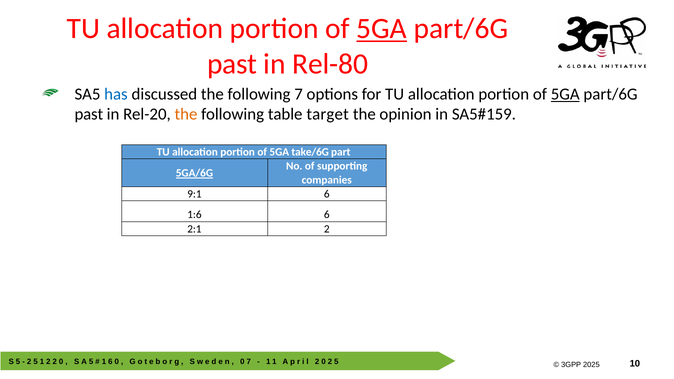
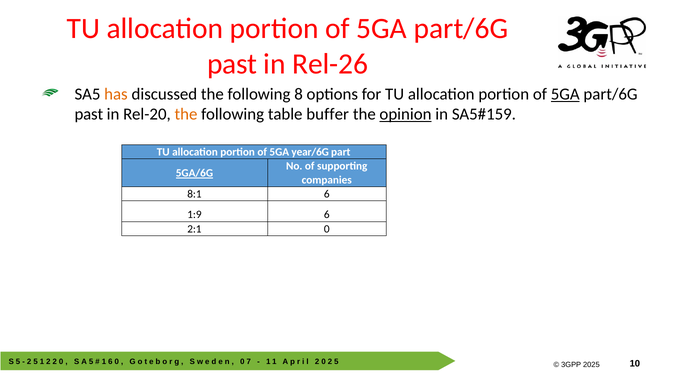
5GA underline: present -> none (382, 29)
Rel-80: Rel-80 -> Rel-26 (330, 64)
has colour: blue -> orange (116, 94)
following 7: 7 -> 8 (299, 94)
target: target -> buffer (328, 114)
opinion underline: none -> present (406, 114)
take/6G: take/6G -> year/6G (310, 152)
9:1: 9:1 -> 8:1 (194, 194)
1:6: 1:6 -> 1:9 (194, 215)
2:1 2: 2 -> 0 (327, 229)
